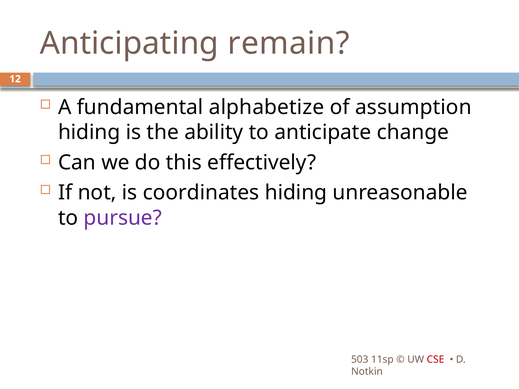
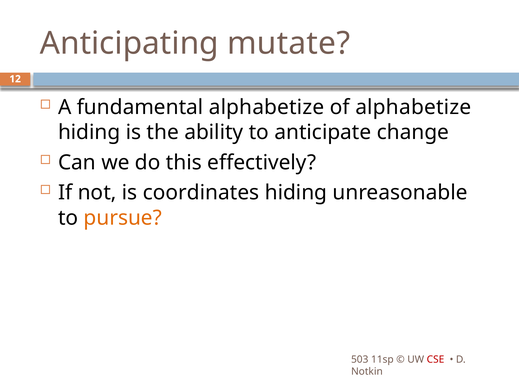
remain: remain -> mutate (289, 43)
of assumption: assumption -> alphabetize (413, 107)
pursue colour: purple -> orange (123, 218)
